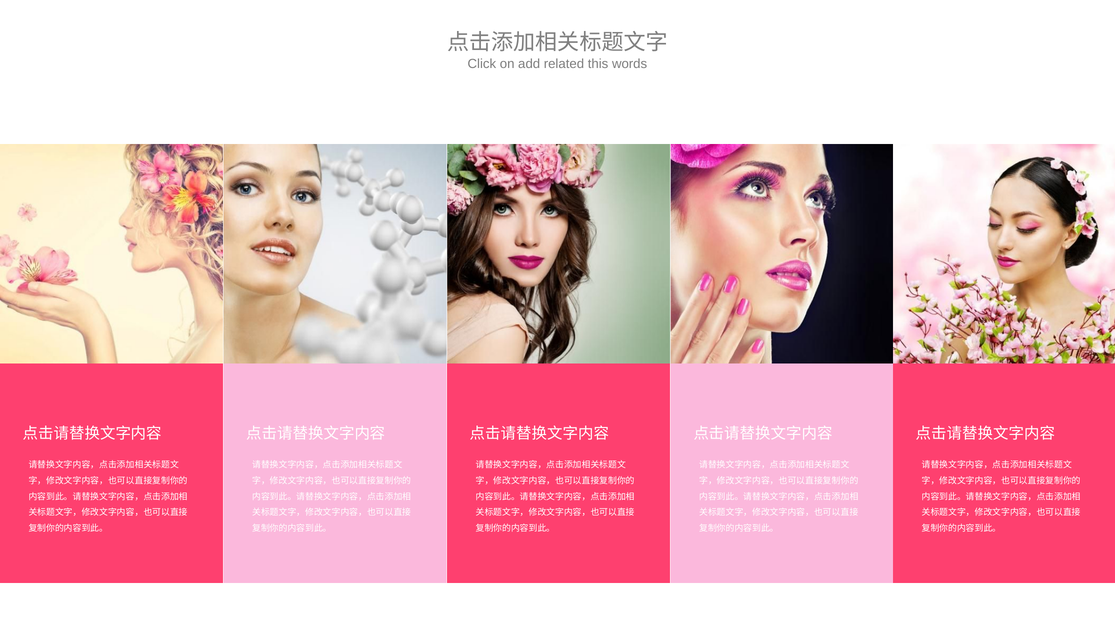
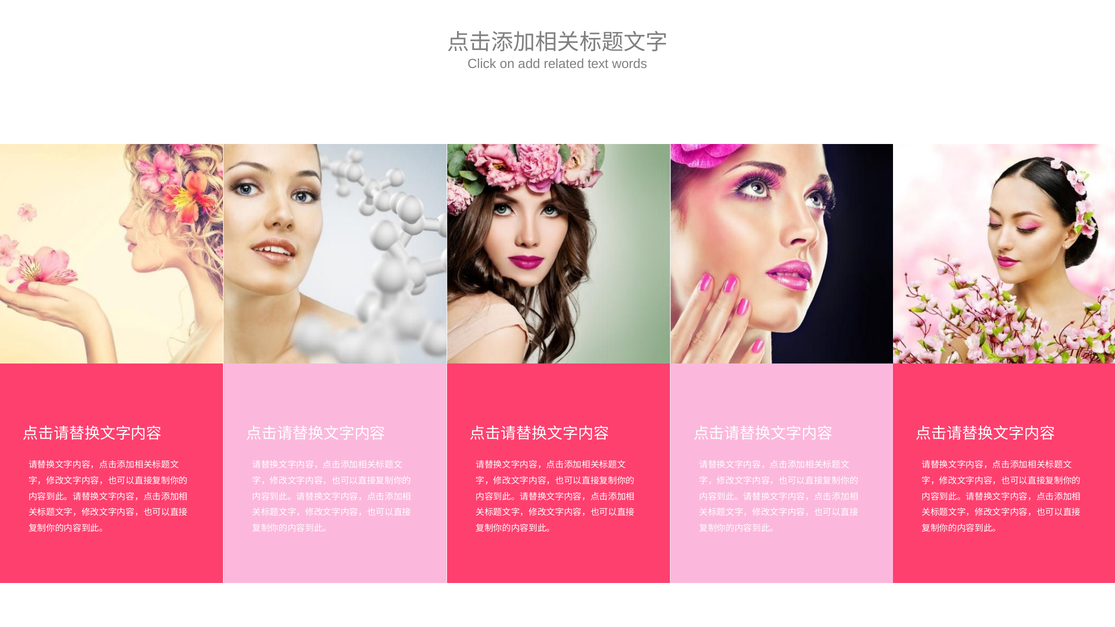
this: this -> text (598, 64)
